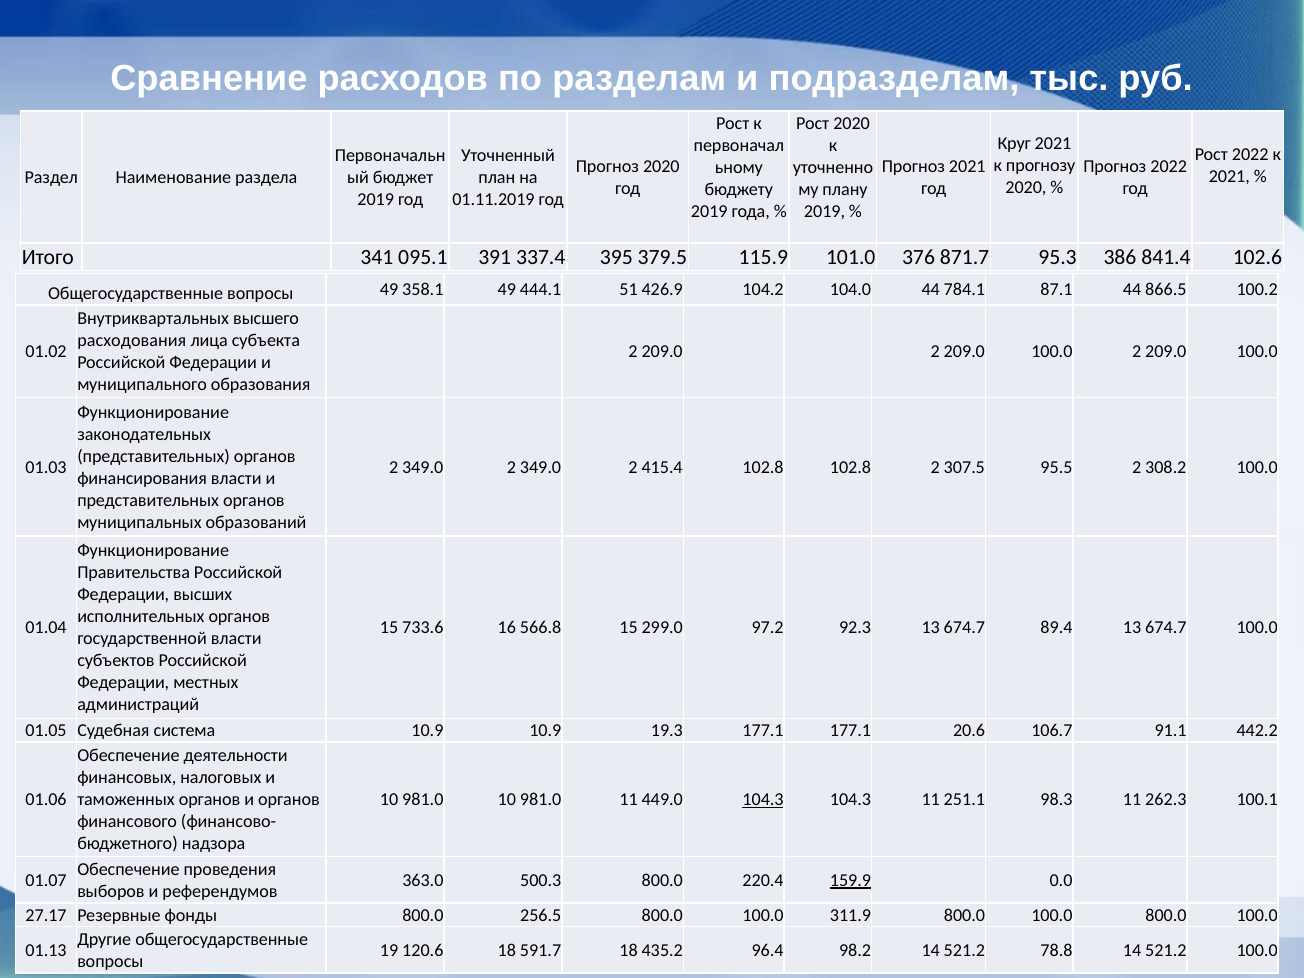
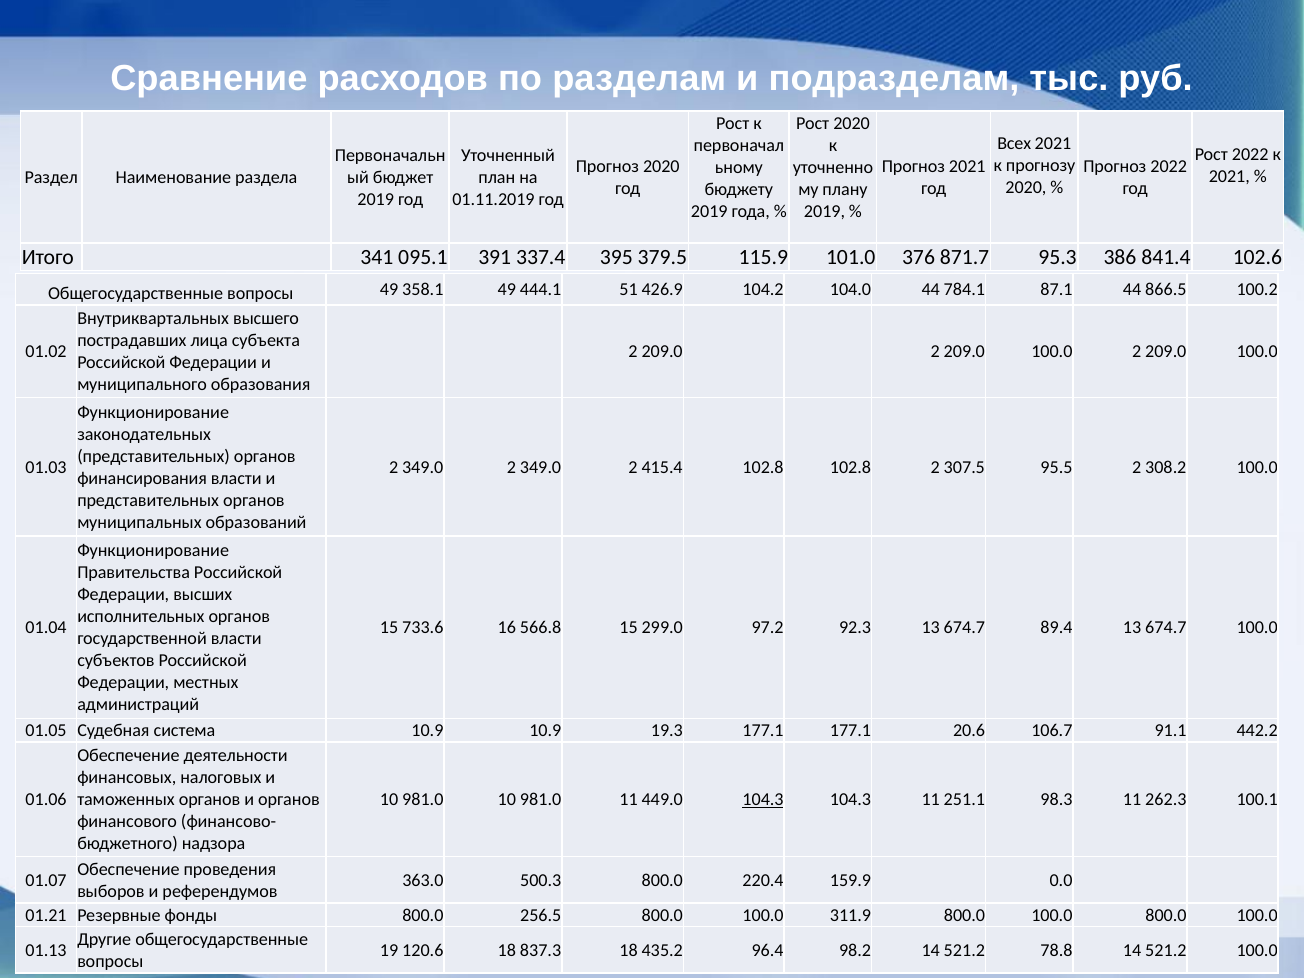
Круг: Круг -> Всех (1014, 144)
расходования: расходования -> пострадавших (132, 341)
159.9 underline: present -> none (850, 880)
27.17: 27.17 -> 01.21 (46, 915)
591.7: 591.7 -> 837.3 (541, 950)
